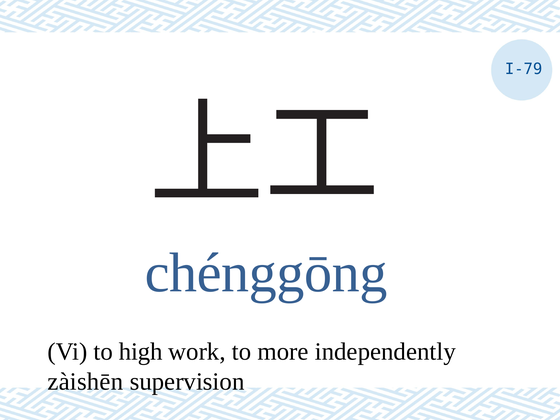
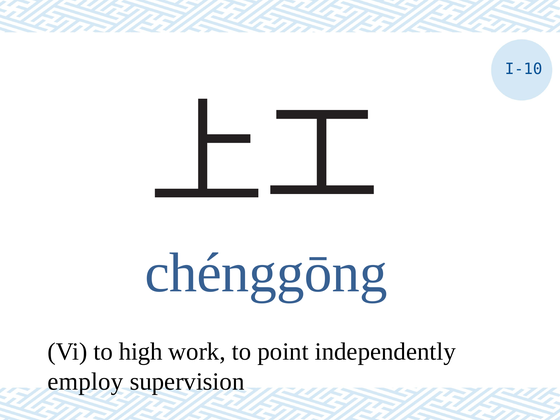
I-79: I-79 -> I-10 (524, 69)
more: more -> point (283, 352)
zàishēn: zàishēn -> employ (85, 382)
